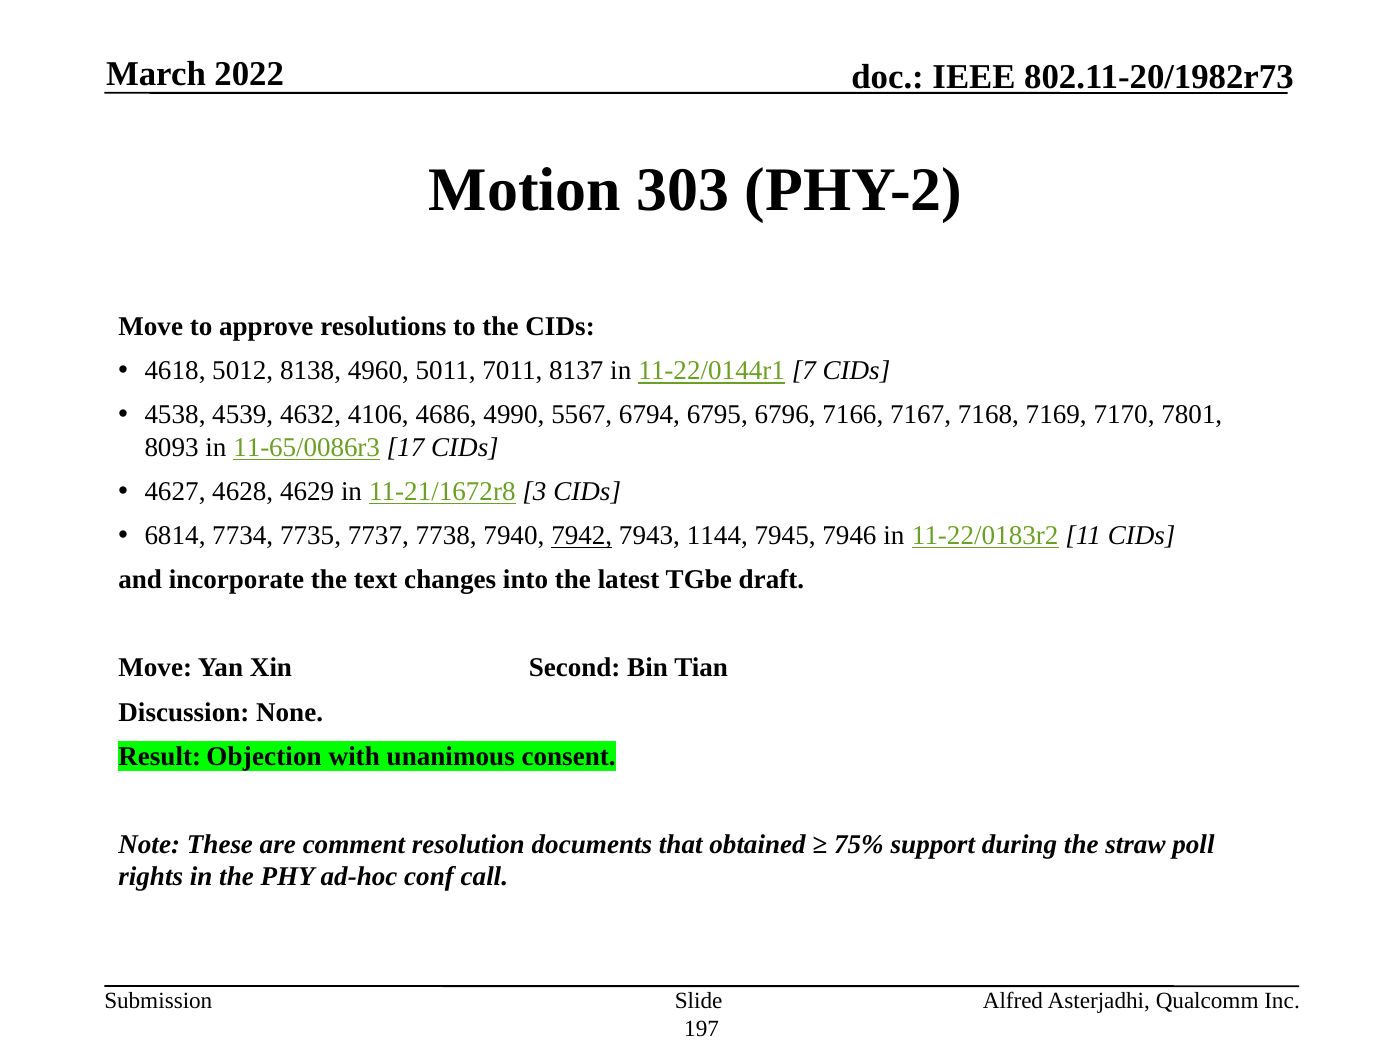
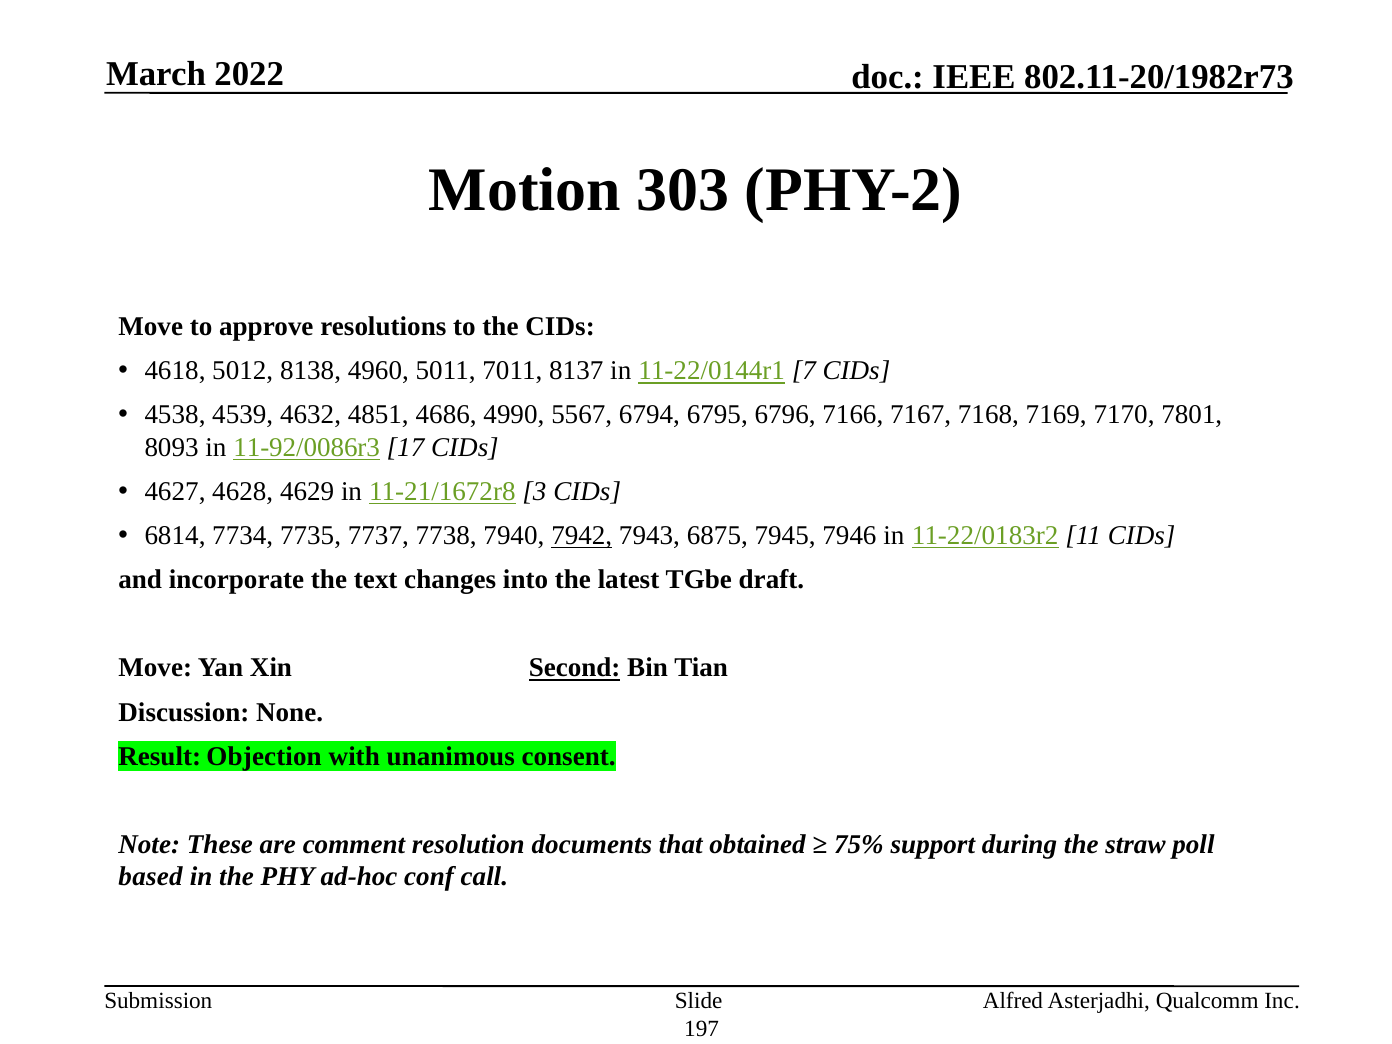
4106: 4106 -> 4851 (378, 415)
11-65/0086r3: 11-65/0086r3 -> 11-92/0086r3 (307, 447)
1144: 1144 -> 6875 (717, 536)
Second underline: none -> present (575, 668)
rights: rights -> based (151, 877)
